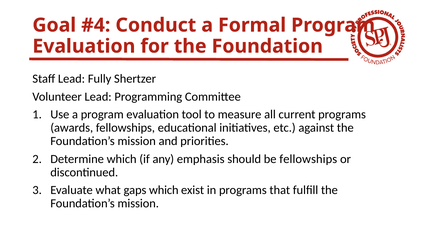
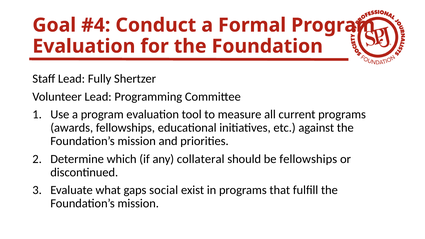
emphasis: emphasis -> collateral (201, 159)
gaps which: which -> social (164, 190)
